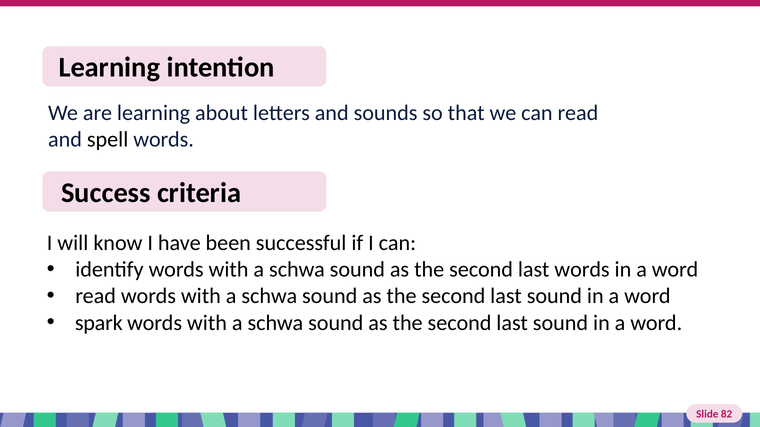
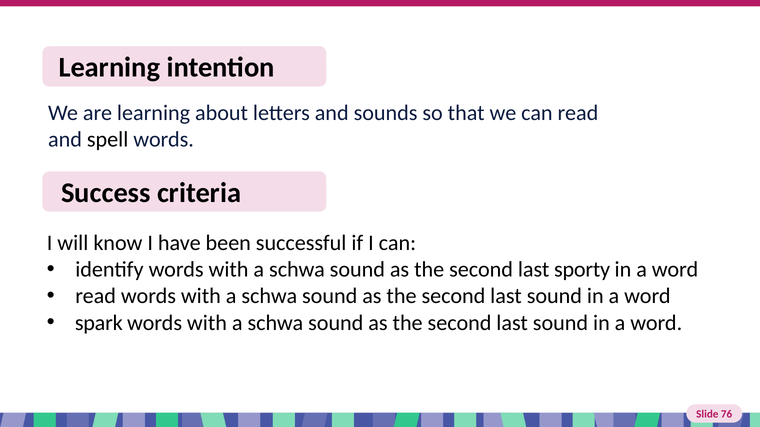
last words: words -> sporty (582, 270)
82: 82 -> 76 (727, 415)
